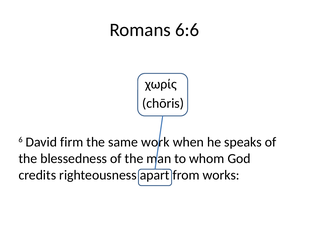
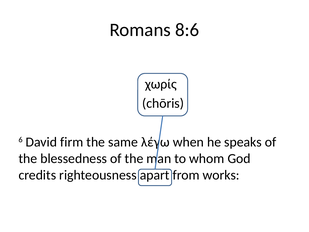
6:6: 6:6 -> 8:6 (187, 30)
work: work -> λέγω (155, 142)
